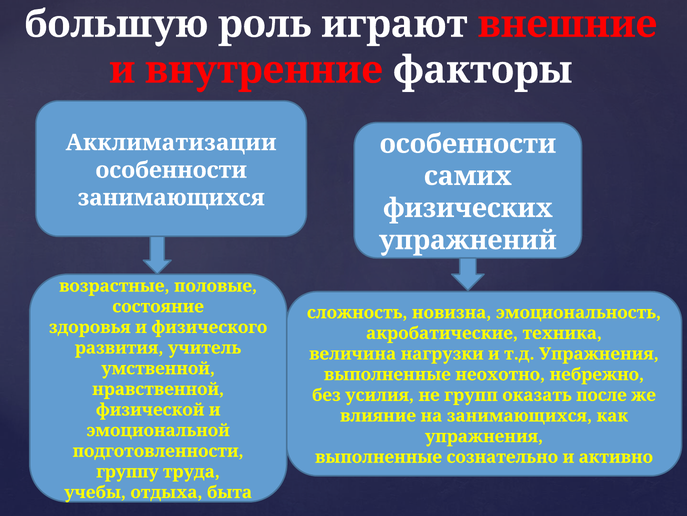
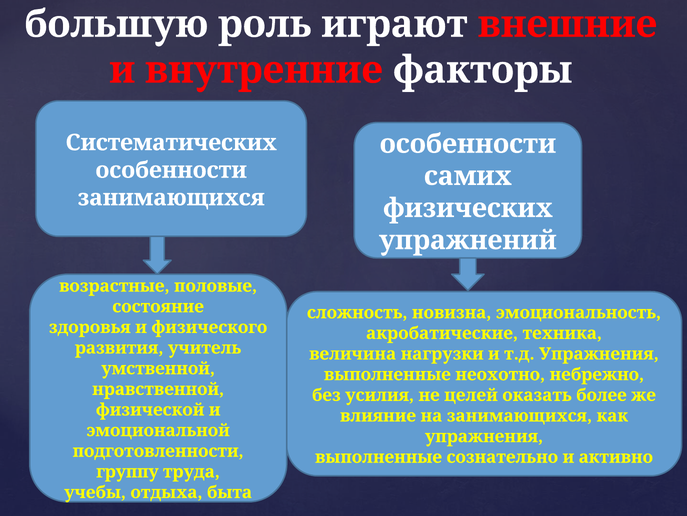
Акклиматизации: Акклиматизации -> Систематических (171, 142)
групп: групп -> целей (471, 395)
после: после -> более (601, 395)
